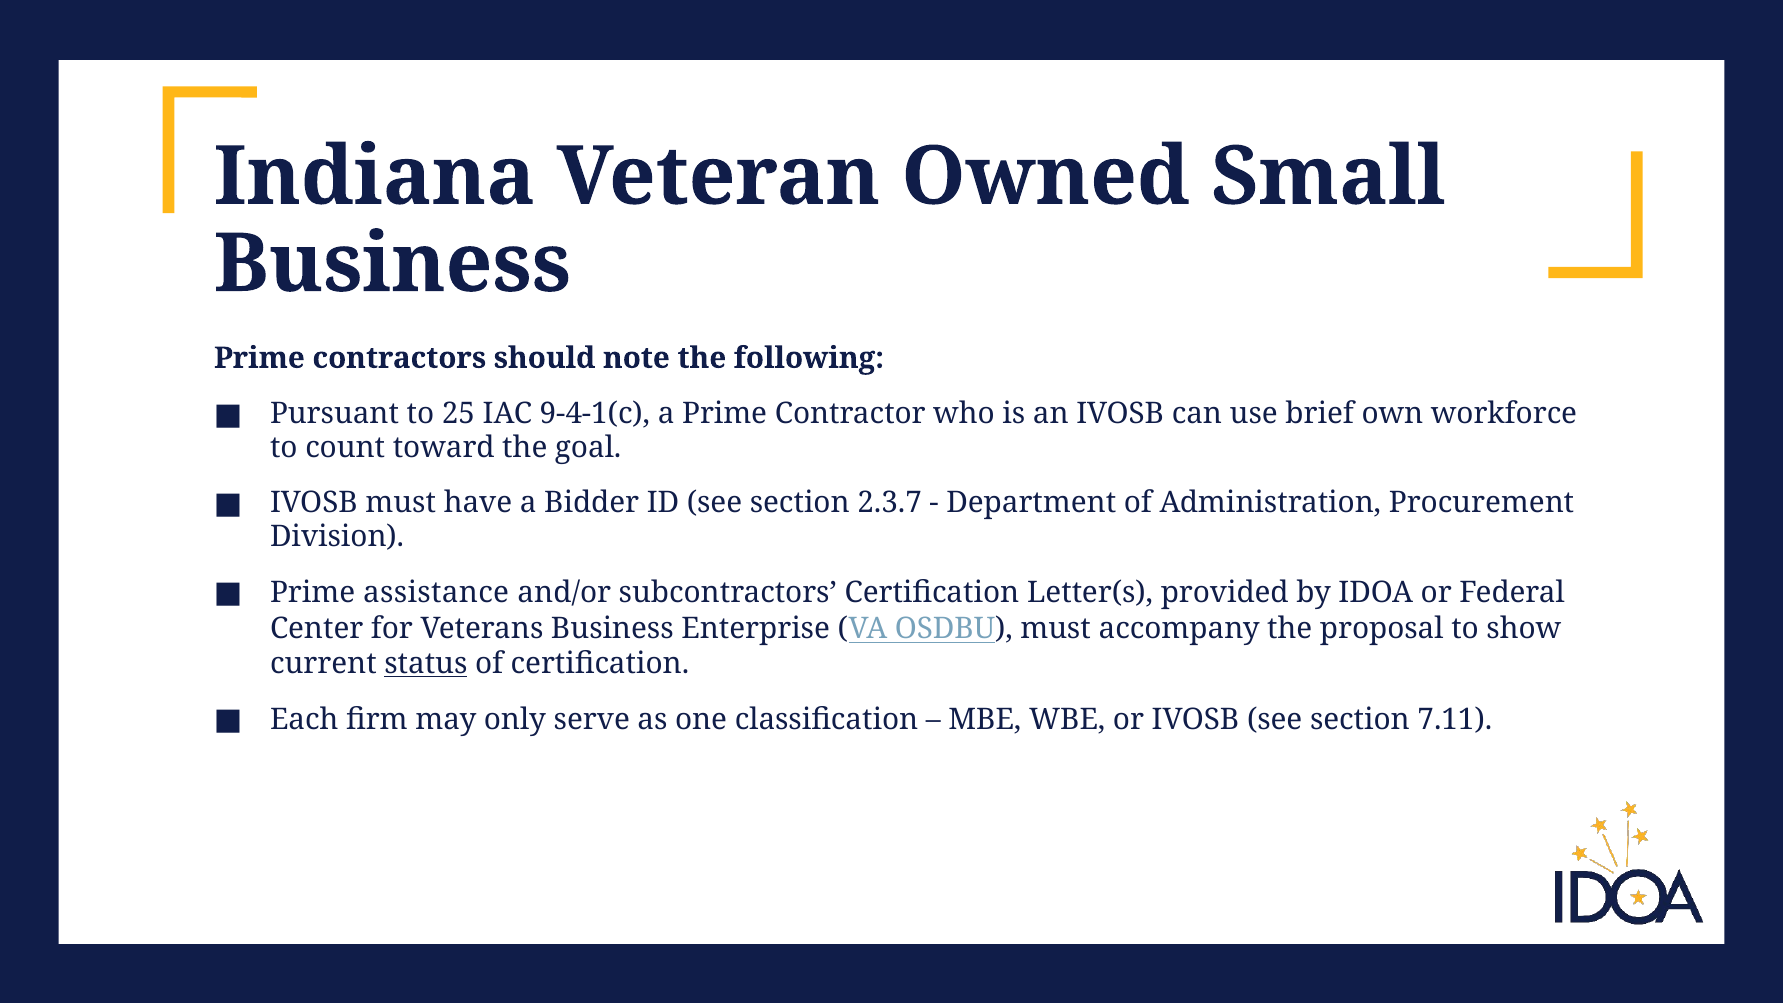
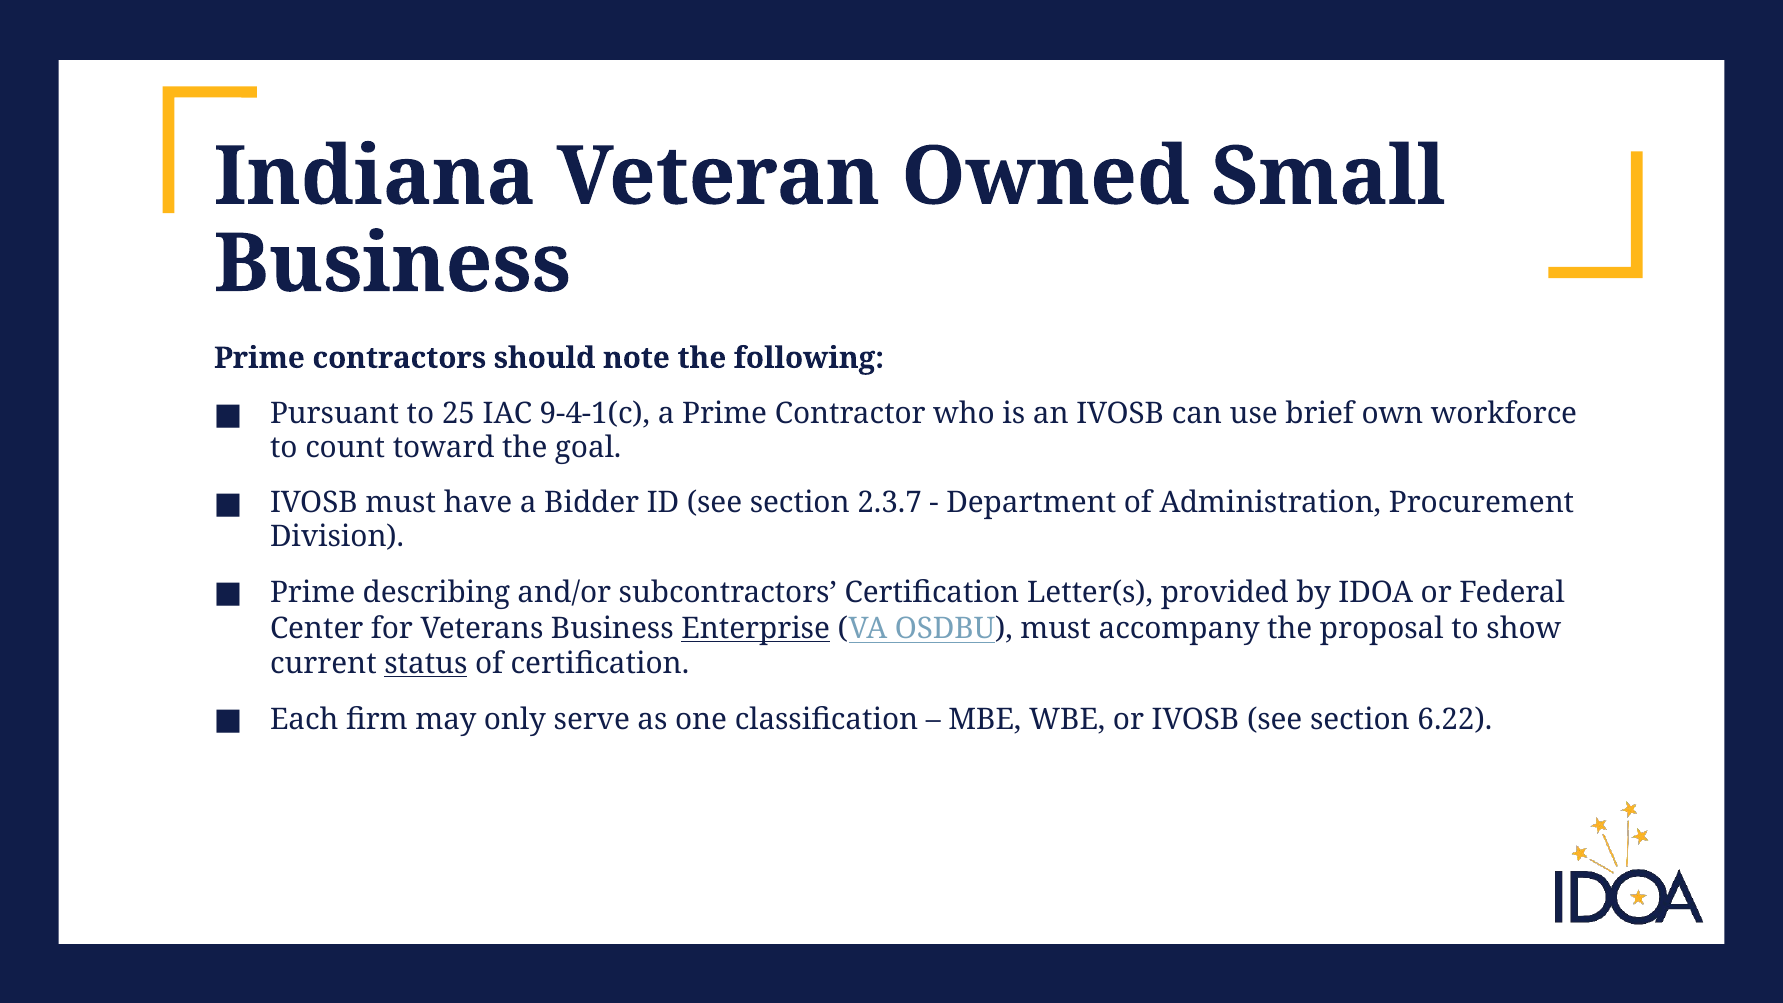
assistance: assistance -> describing (436, 592)
Enterprise underline: none -> present (756, 629)
7.11: 7.11 -> 6.22 (1455, 720)
